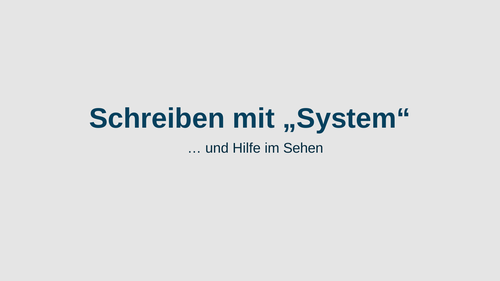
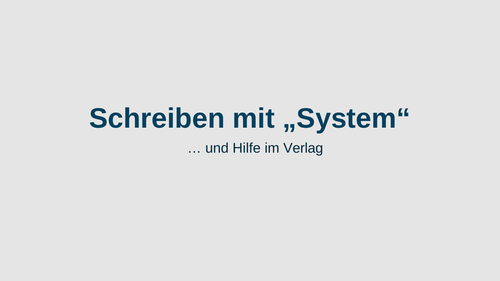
Sehen: Sehen -> Verlag (303, 148)
